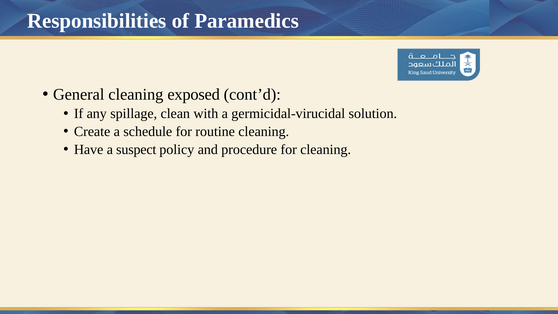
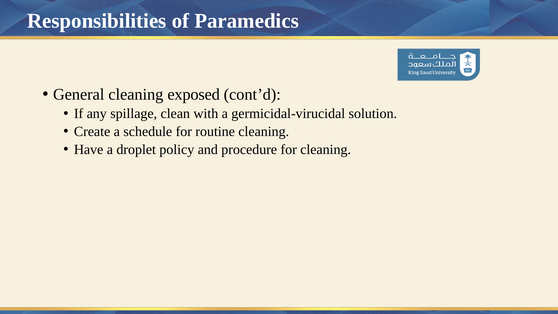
suspect: suspect -> droplet (136, 149)
